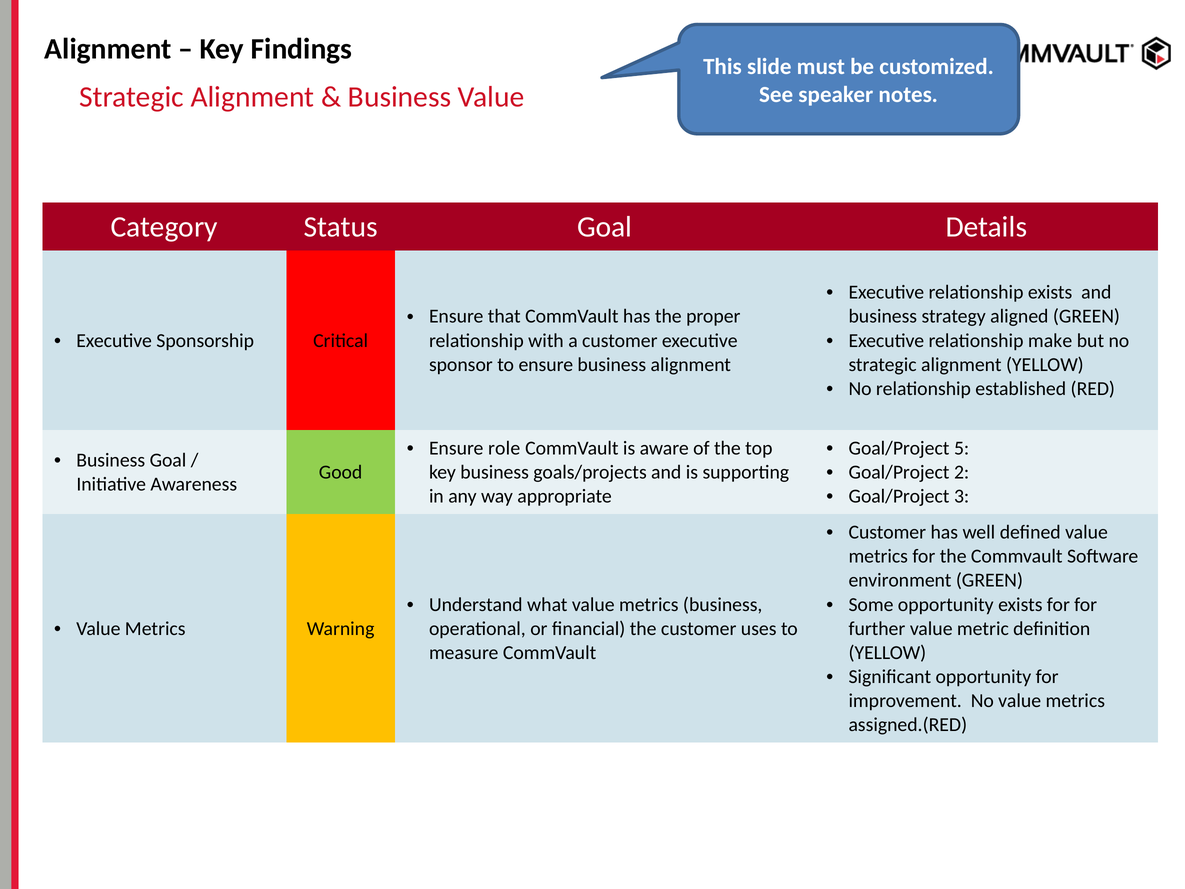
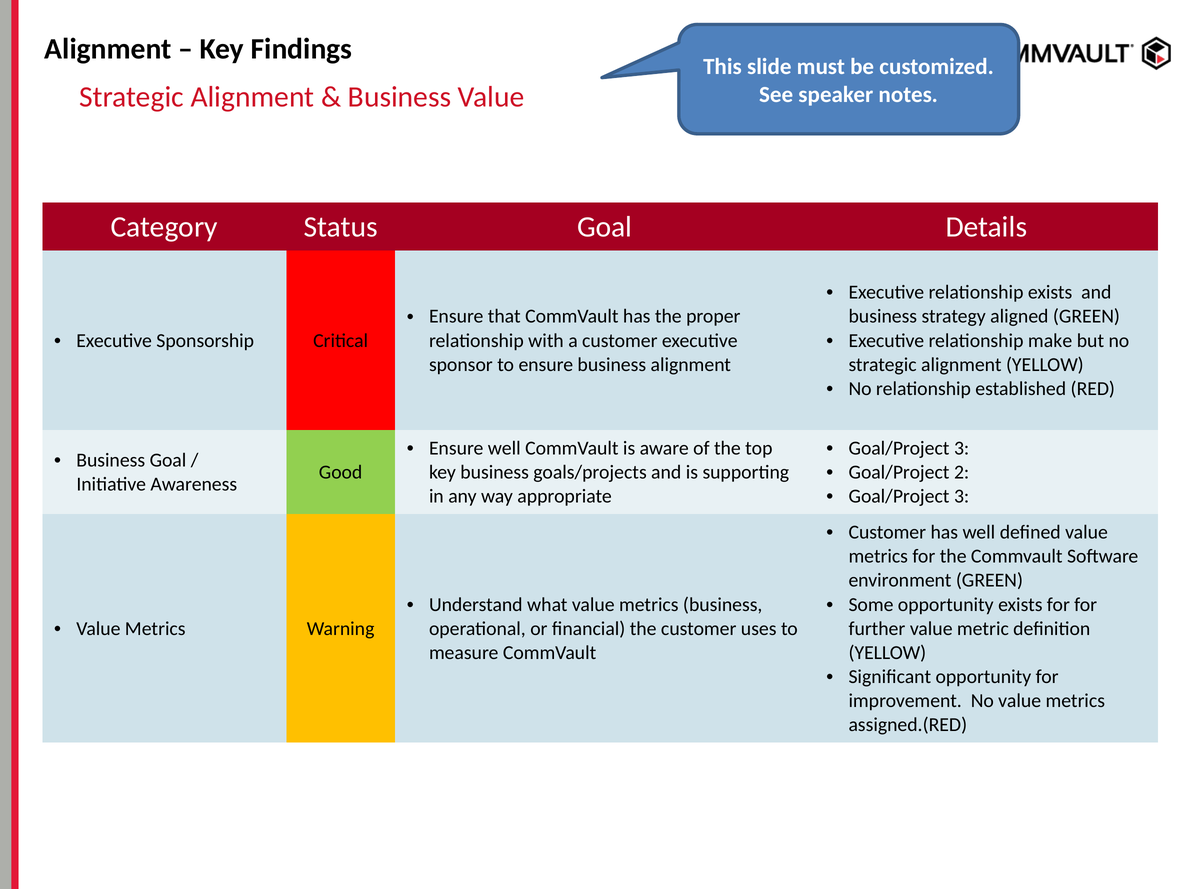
Ensure role: role -> well (504, 448)
5: 5 -> 3 (962, 448)
